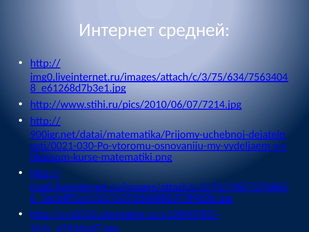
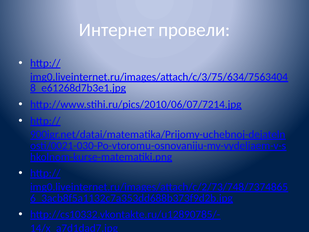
средней: средней -> провели (194, 30)
